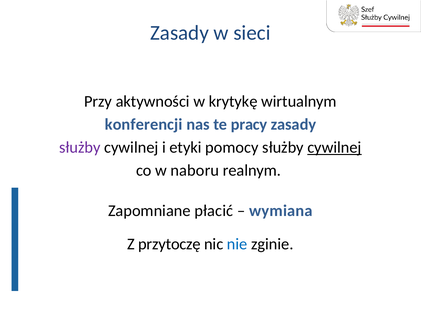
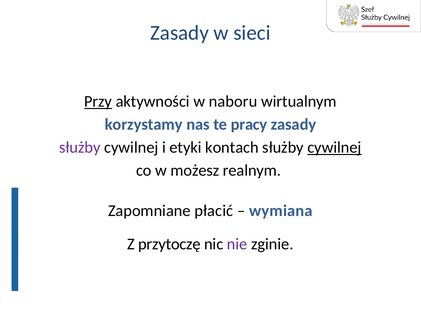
Przy underline: none -> present (98, 101)
krytykę: krytykę -> naboru (233, 101)
konferencji: konferencji -> korzystamy (144, 124)
pomocy: pomocy -> kontach (232, 147)
naboru: naboru -> możesz (195, 170)
nie colour: blue -> purple (237, 244)
